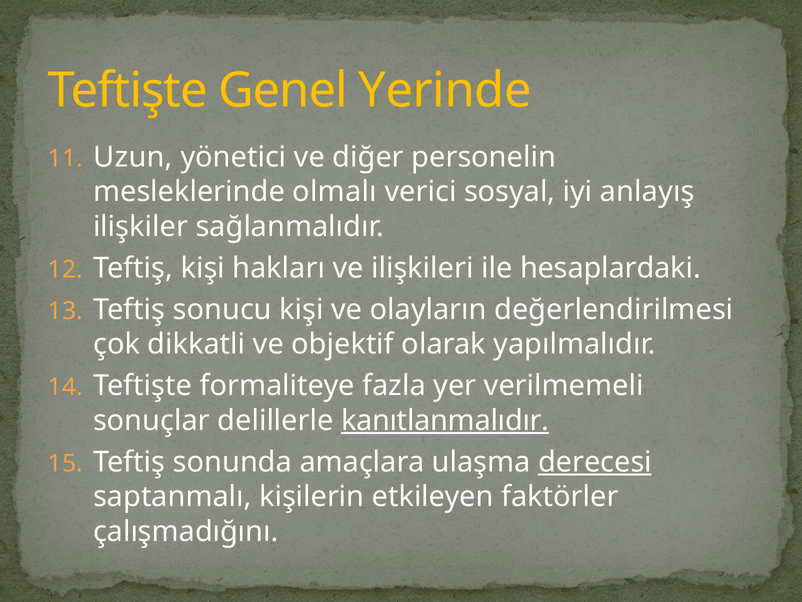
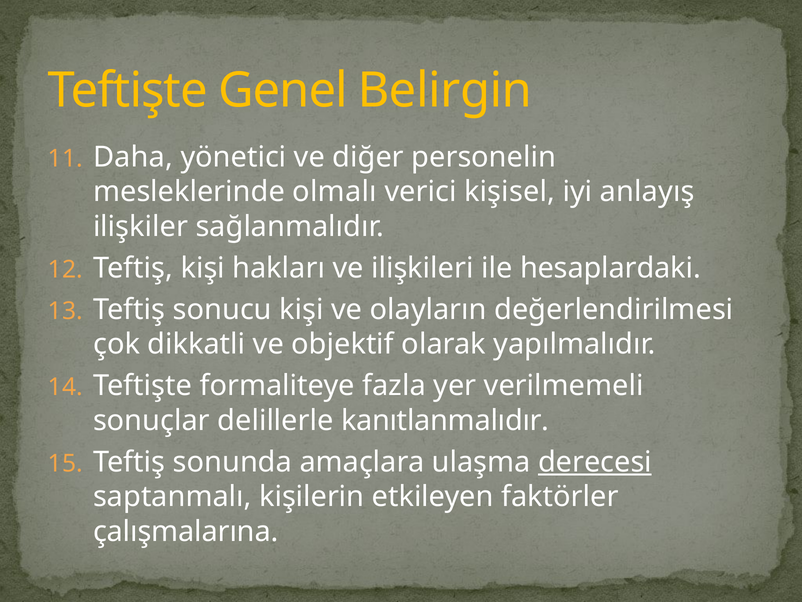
Yerinde: Yerinde -> Belirgin (445, 90)
Uzun: Uzun -> Daha (133, 157)
sosyal: sosyal -> kişisel (510, 192)
kanıtlanmalıdır underline: present -> none (445, 420)
çalışmadığını: çalışmadığını -> çalışmalarına (186, 531)
